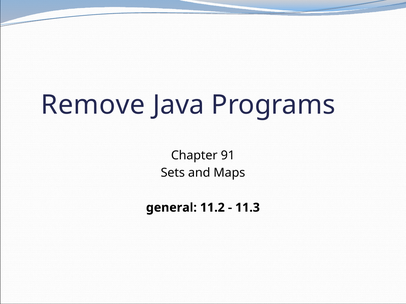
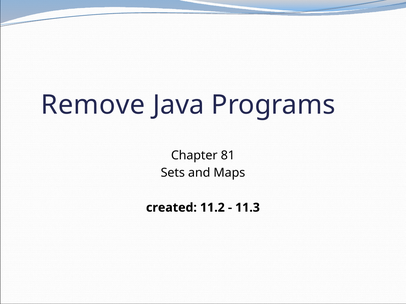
91: 91 -> 81 (228, 156)
general: general -> created (171, 208)
